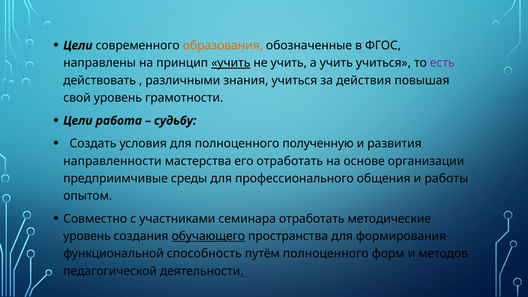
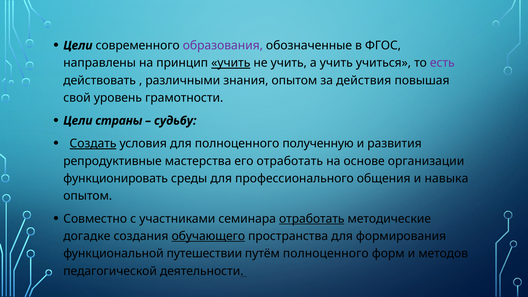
образования colour: orange -> purple (223, 46)
знания учиться: учиться -> опытом (294, 80)
работа: работа -> страны (119, 121)
Создать underline: none -> present (93, 144)
направленности: направленности -> репродуктивные (113, 161)
предприимчивые: предприимчивые -> функционировать (116, 178)
работы: работы -> навыка (446, 178)
отработать underline: none -> present (312, 219)
уровень: уровень -> догадке (87, 236)
способность: способность -> путешествии (204, 254)
